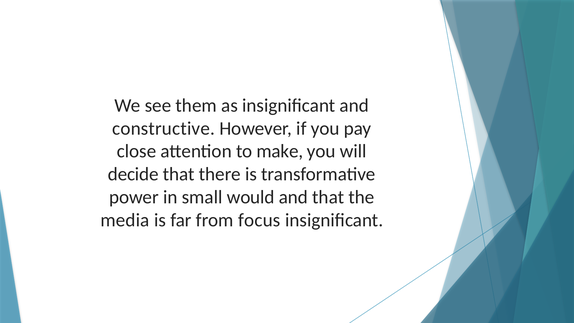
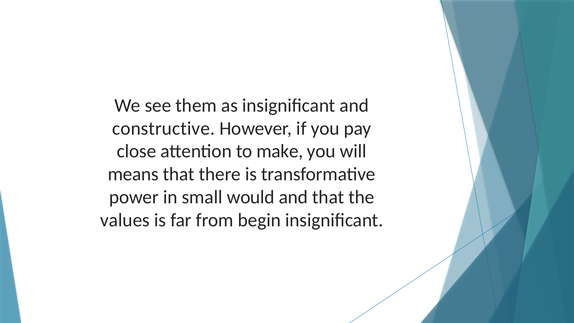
decide: decide -> means (133, 174)
media: media -> values (125, 220)
focus: focus -> begin (259, 220)
